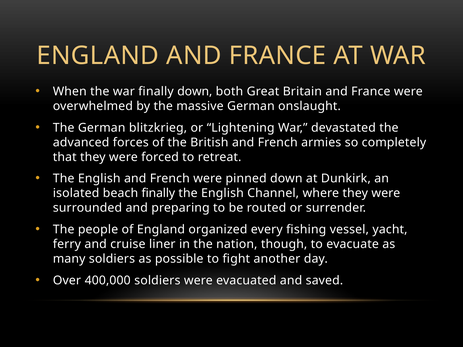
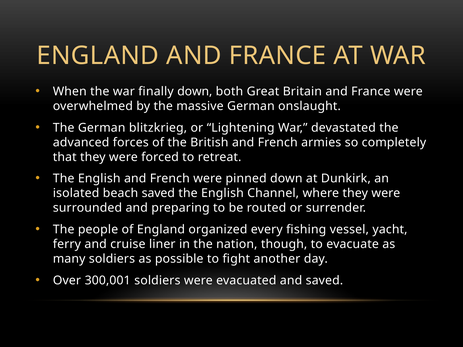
beach finally: finally -> saved (158, 193)
400,000: 400,000 -> 300,001 (108, 281)
